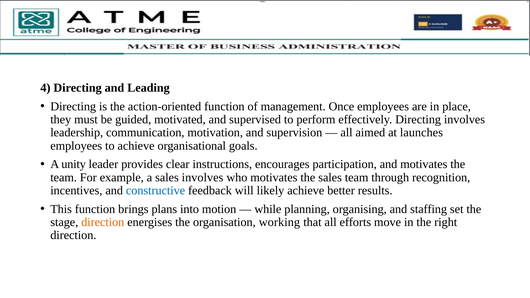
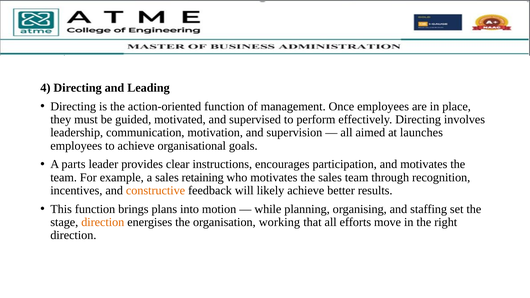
unity: unity -> parts (73, 164)
sales involves: involves -> retaining (203, 177)
constructive colour: blue -> orange (156, 191)
